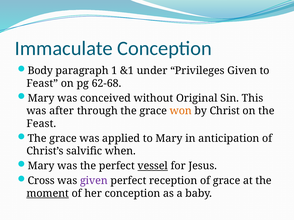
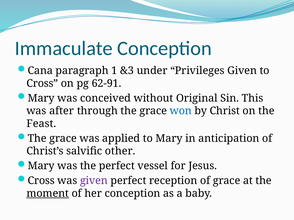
Body: Body -> Cana (40, 71)
&1: &1 -> &3 (127, 71)
Feast: Feast -> Cross (42, 84)
62-68: 62-68 -> 62-91 (106, 84)
won colour: orange -> blue (181, 111)
when: when -> other (120, 151)
vessel underline: present -> none (153, 166)
